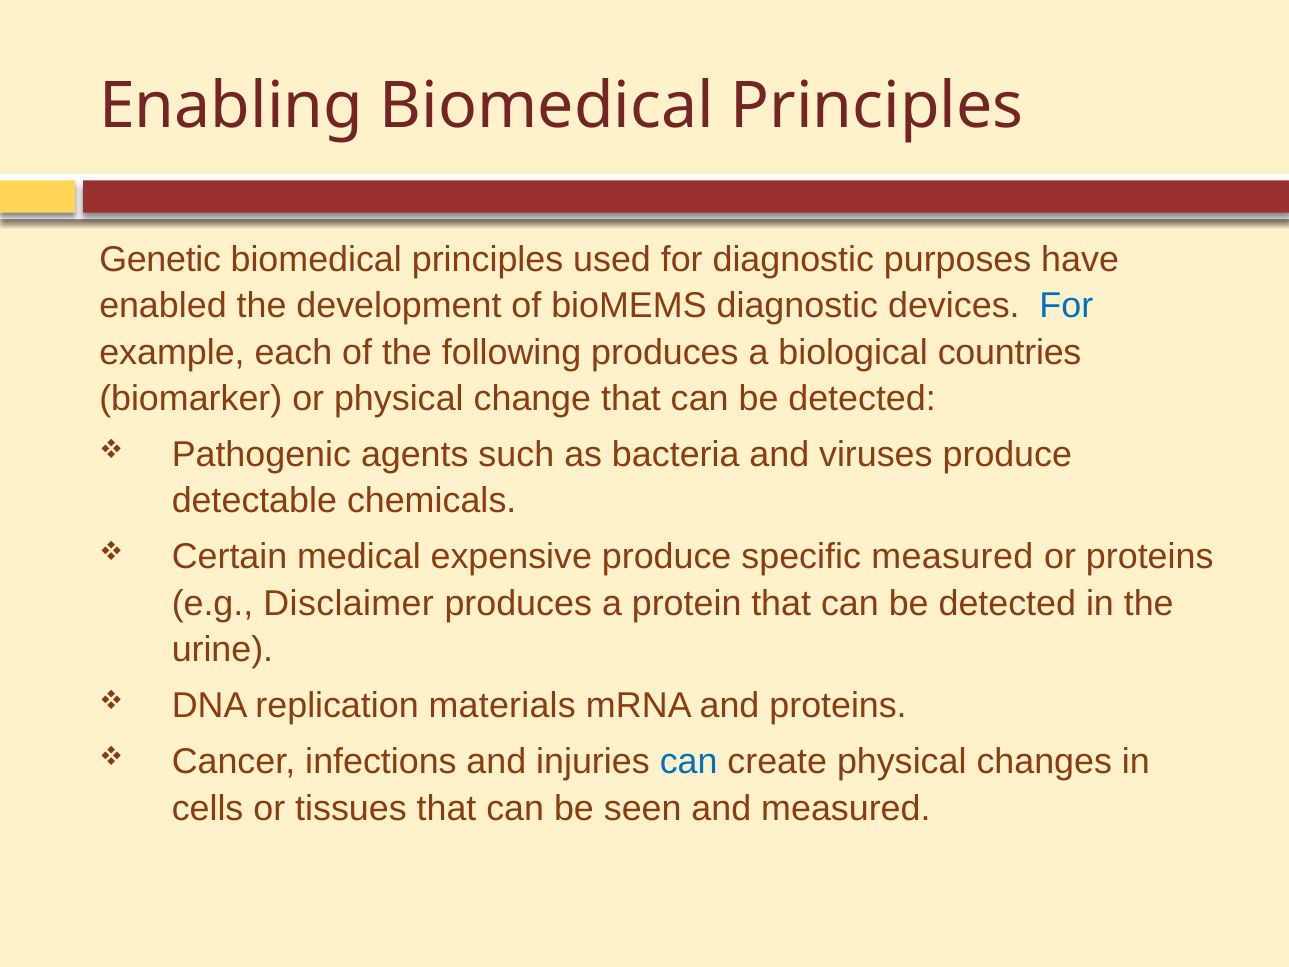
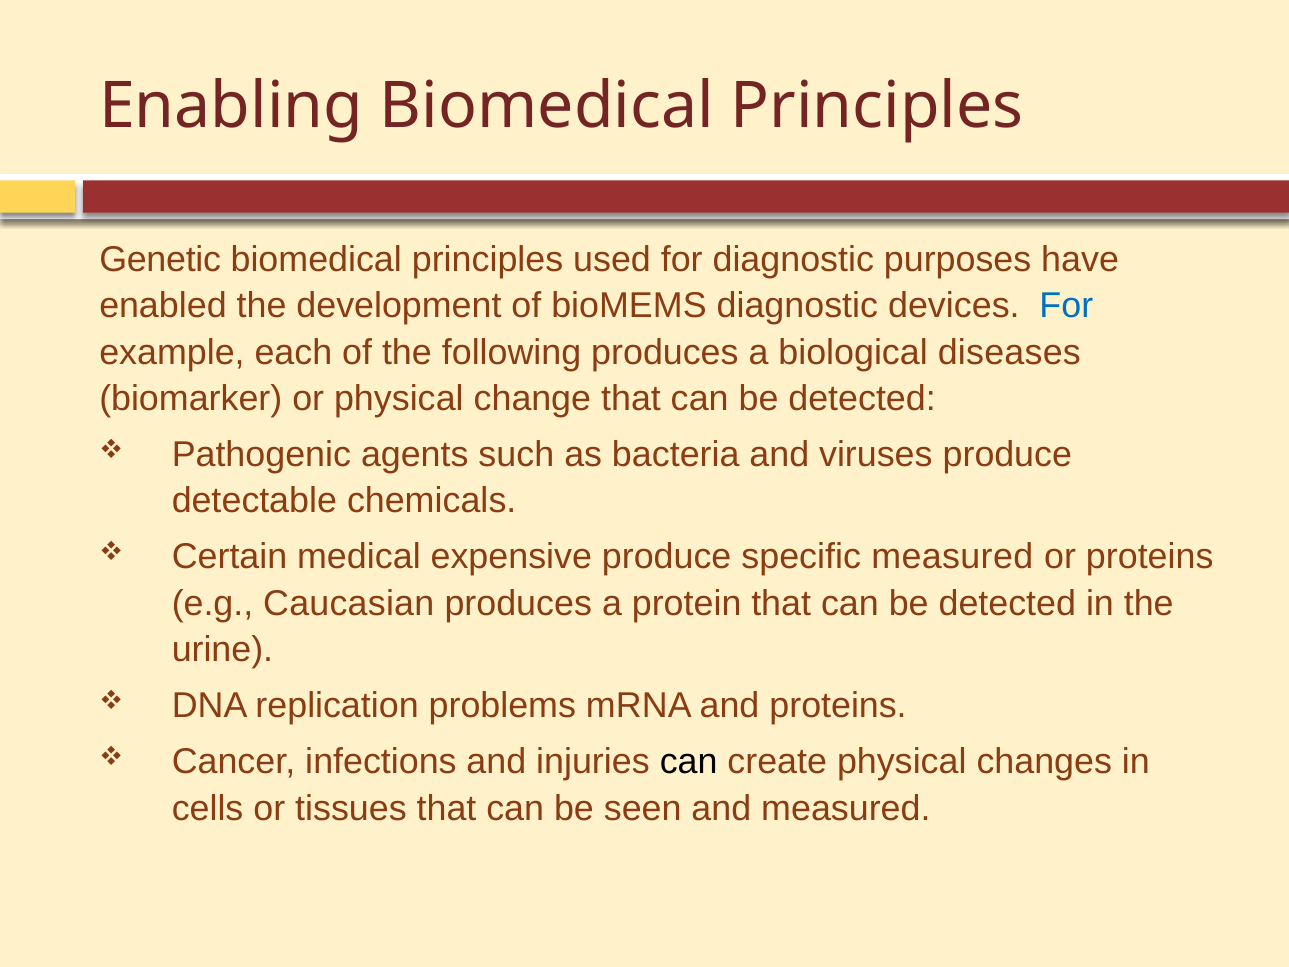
countries: countries -> diseases (1009, 352)
Disclaimer: Disclaimer -> Caucasian (349, 603)
materials: materials -> problems (502, 706)
can colour: blue -> black (689, 762)
